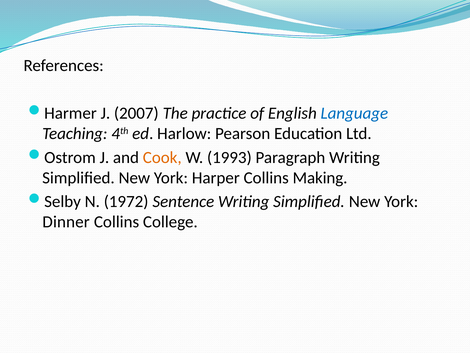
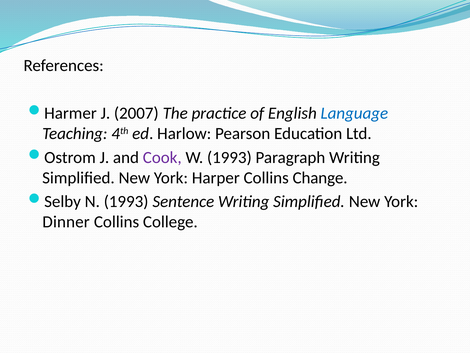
Cook colour: orange -> purple (162, 157)
Making: Making -> Change (320, 178)
N 1972: 1972 -> 1993 (126, 201)
